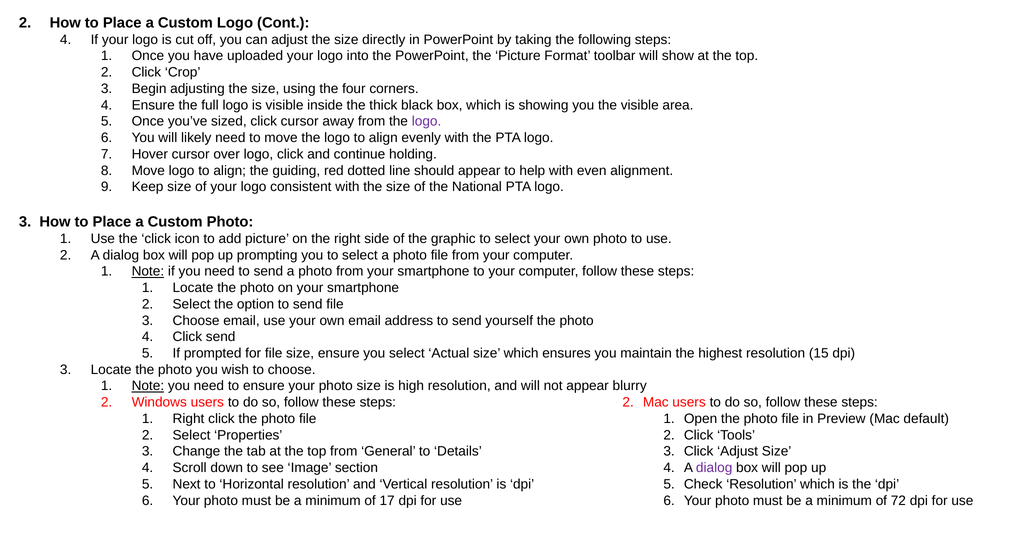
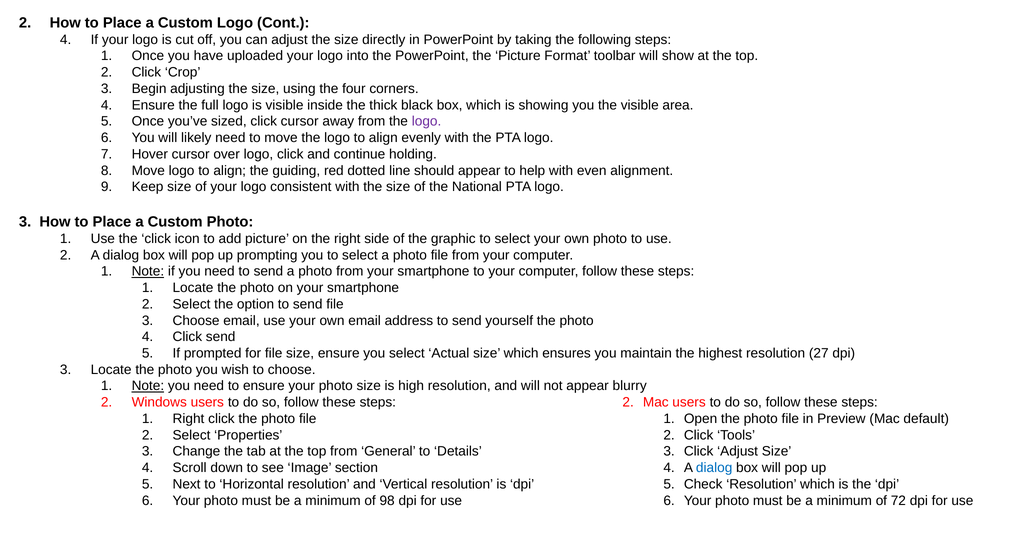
15: 15 -> 27 (819, 354)
dialog colour: purple -> blue (714, 469)
17: 17 -> 98 (387, 501)
